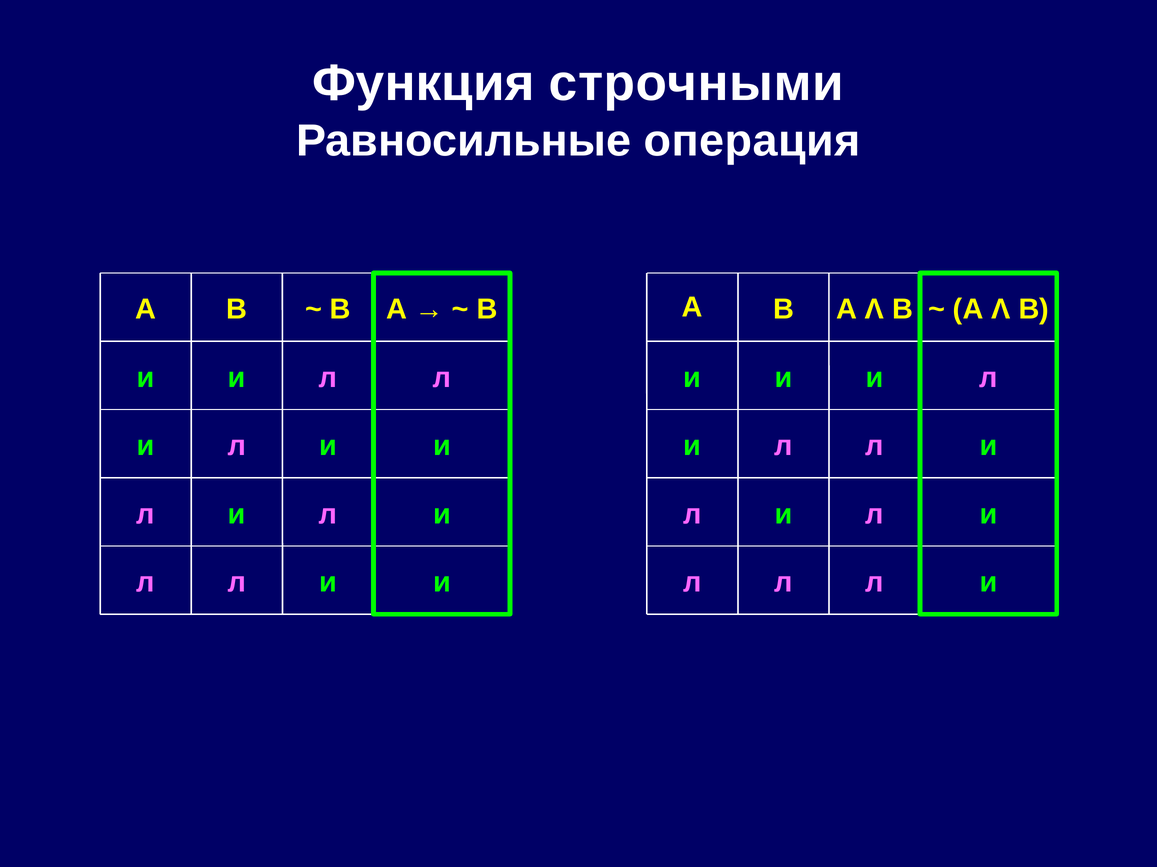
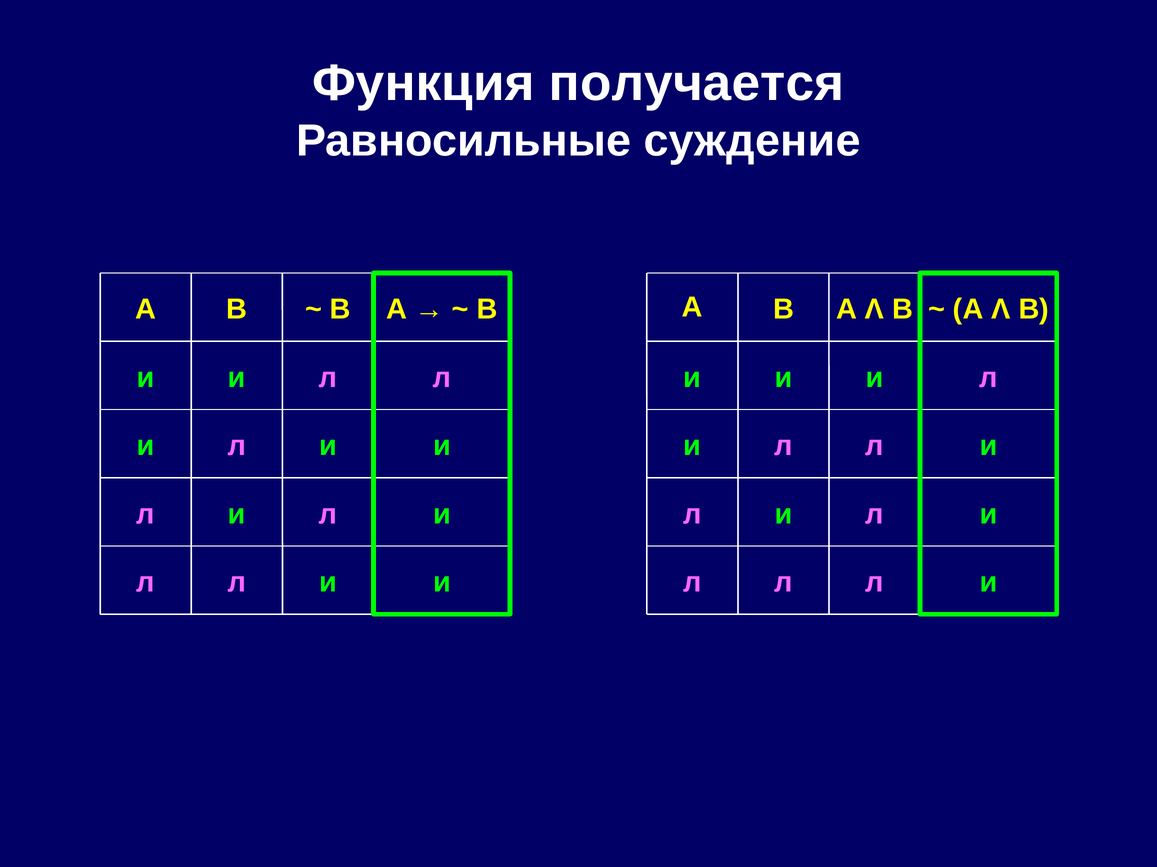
строчными: строчными -> получается (697, 84)
операция: операция -> суждение (752, 141)
